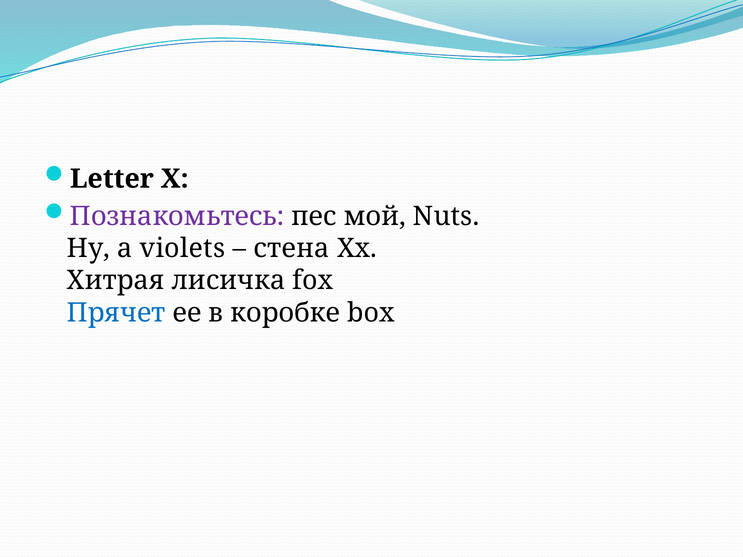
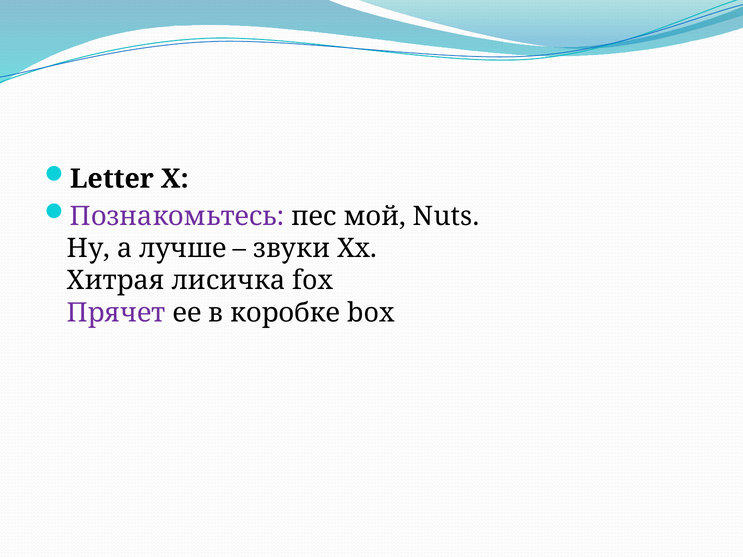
violets: violets -> лучше (183, 249)
стена: стена -> звуки (292, 249)
Прячет colour: blue -> purple (116, 313)
